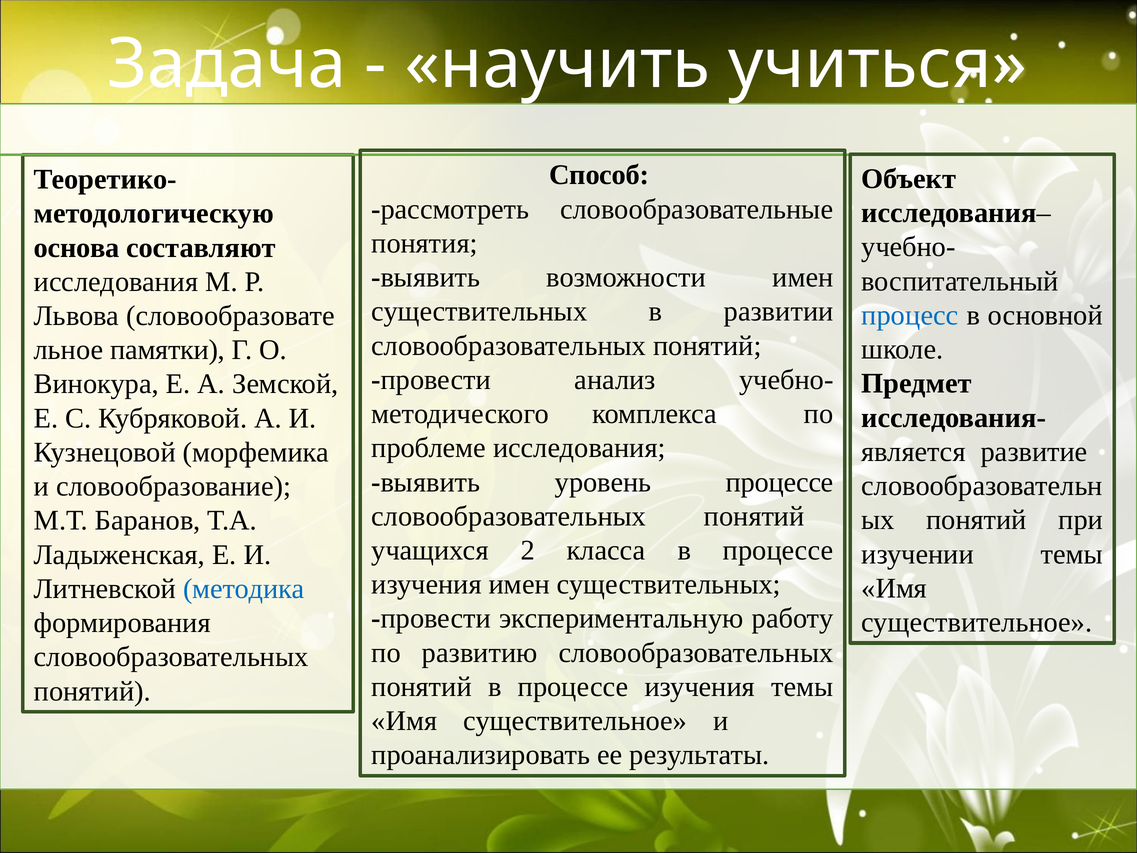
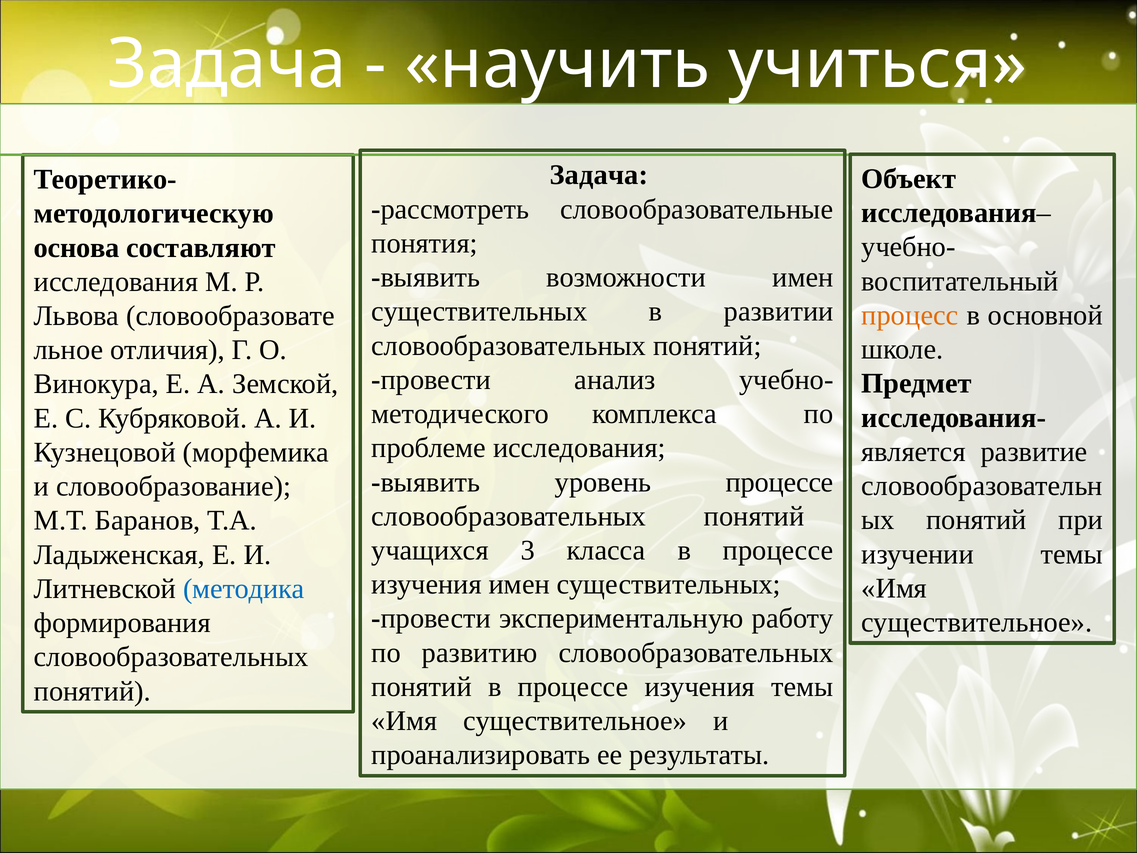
Способ: Способ -> Задача (599, 175)
процесс colour: blue -> orange (910, 315)
памятки: памятки -> отличия (168, 350)
2: 2 -> 3 (528, 550)
